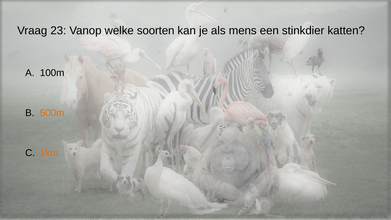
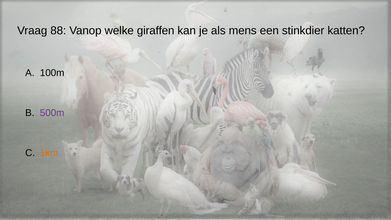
23: 23 -> 88 (58, 31)
soorten: soorten -> giraffen (156, 31)
500m colour: orange -> purple (52, 113)
